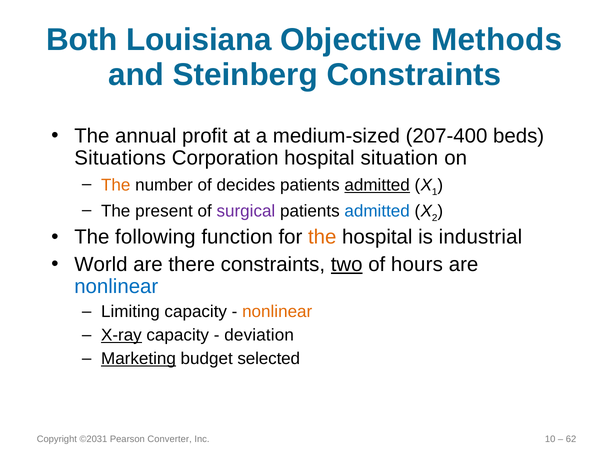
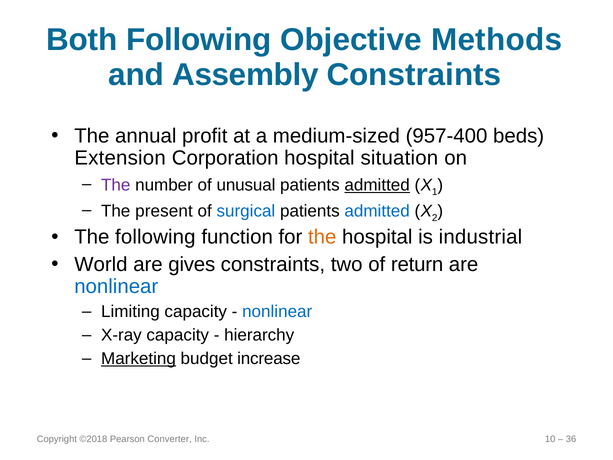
Both Louisiana: Louisiana -> Following (199, 40)
Steinberg: Steinberg -> Assembly (245, 75)
207-400: 207-400 -> 957-400 (447, 136)
Situations: Situations -> Extension (120, 158)
The colour: orange -> purple (116, 185)
decides: decides -> unusual (246, 185)
surgical colour: purple -> blue (246, 211)
there: there -> gives (192, 264)
two underline: present -> none (347, 264)
hours: hours -> return (417, 264)
nonlinear colour: orange -> blue (277, 312)
X-ray underline: present -> none (121, 335)
deviation: deviation -> hierarchy (259, 335)
selected: selected -> increase (269, 359)
©2031: ©2031 -> ©2018 (93, 439)
62: 62 -> 36 (571, 439)
